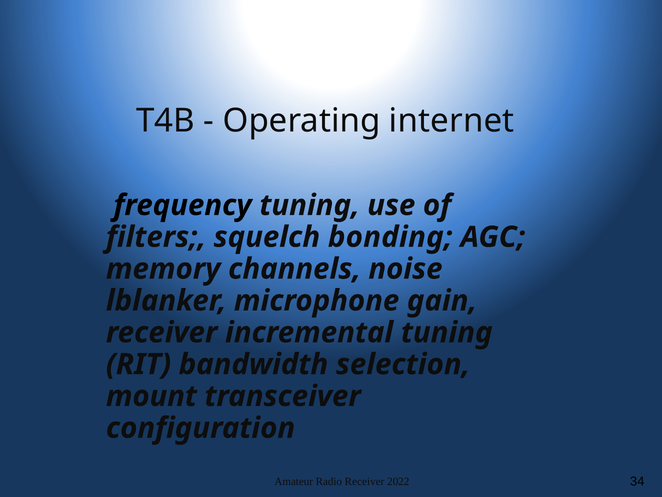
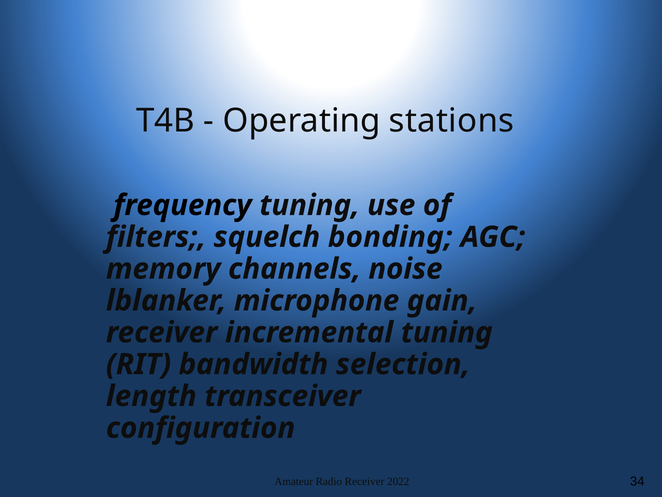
internet: internet -> stations (452, 121)
mount: mount -> length (151, 396)
